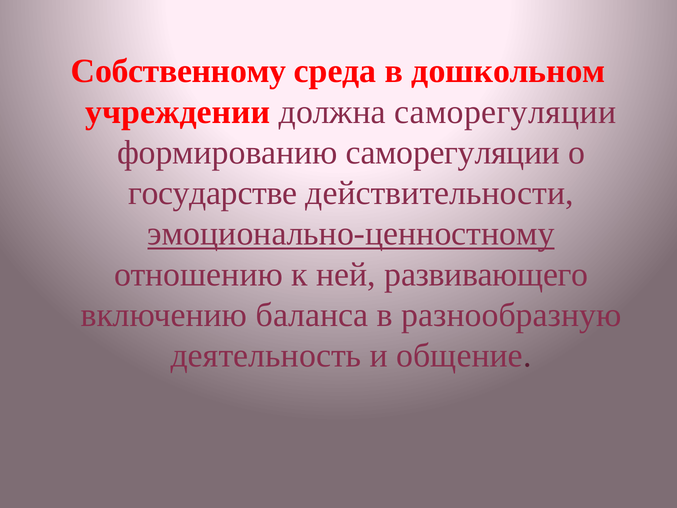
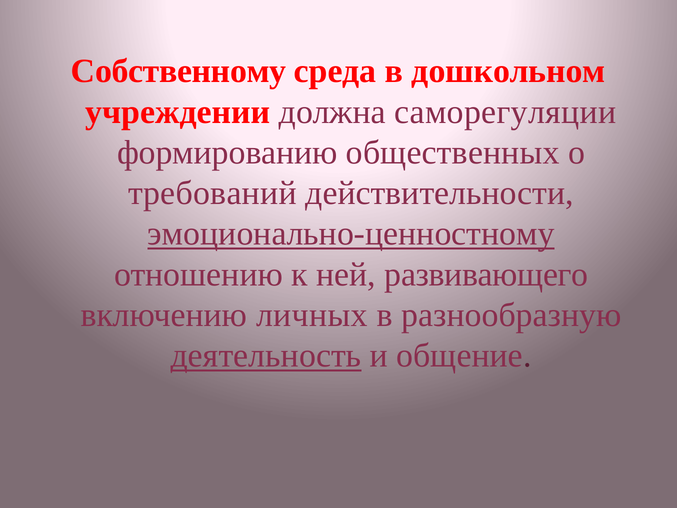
формированию саморегуляции: саморегуляции -> общественных (453, 152)
государстве: государстве -> требований (212, 193)
баланса: баланса -> личных (312, 315)
деятельность underline: none -> present (266, 356)
